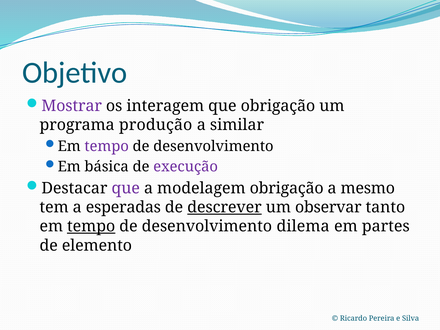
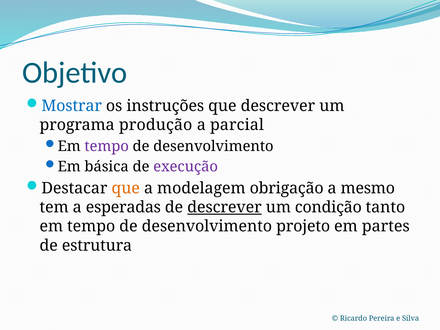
Mostrar colour: purple -> blue (72, 106)
interagem: interagem -> instruções (165, 106)
que obrigação: obrigação -> descrever (278, 106)
similar: similar -> parcial (237, 125)
que colour: purple -> orange (126, 188)
observar: observar -> condição (328, 207)
tempo underline: present -> none (91, 226)
dilema: dilema -> projeto (303, 226)
elemento: elemento -> estrutura (97, 245)
